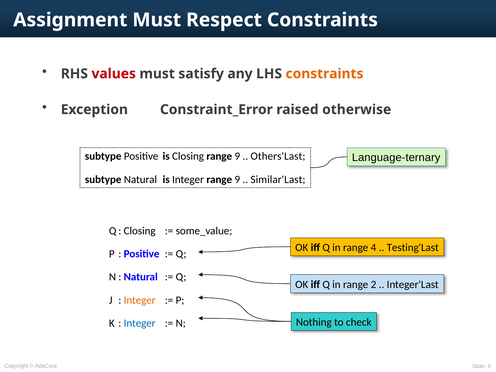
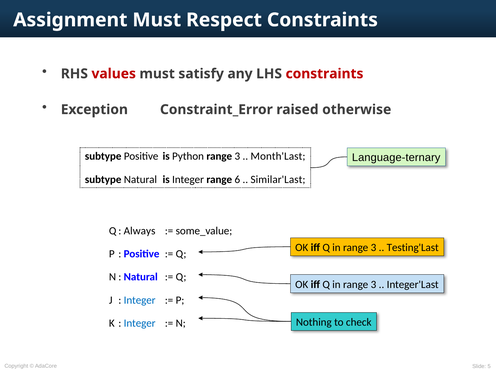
constraints colour: orange -> red (324, 74)
is Closing: Closing -> Python (188, 156)
9: 9 -> 3 (237, 156)
Others'Last: Others'Last -> Month'Last (278, 156)
Integer range 9: 9 -> 6 (237, 179)
Q Closing: Closing -> Always (140, 231)
4: 4 -> 3 (373, 248)
2: 2 -> 3 (373, 284)
Integer colour: orange -> blue (140, 300)
